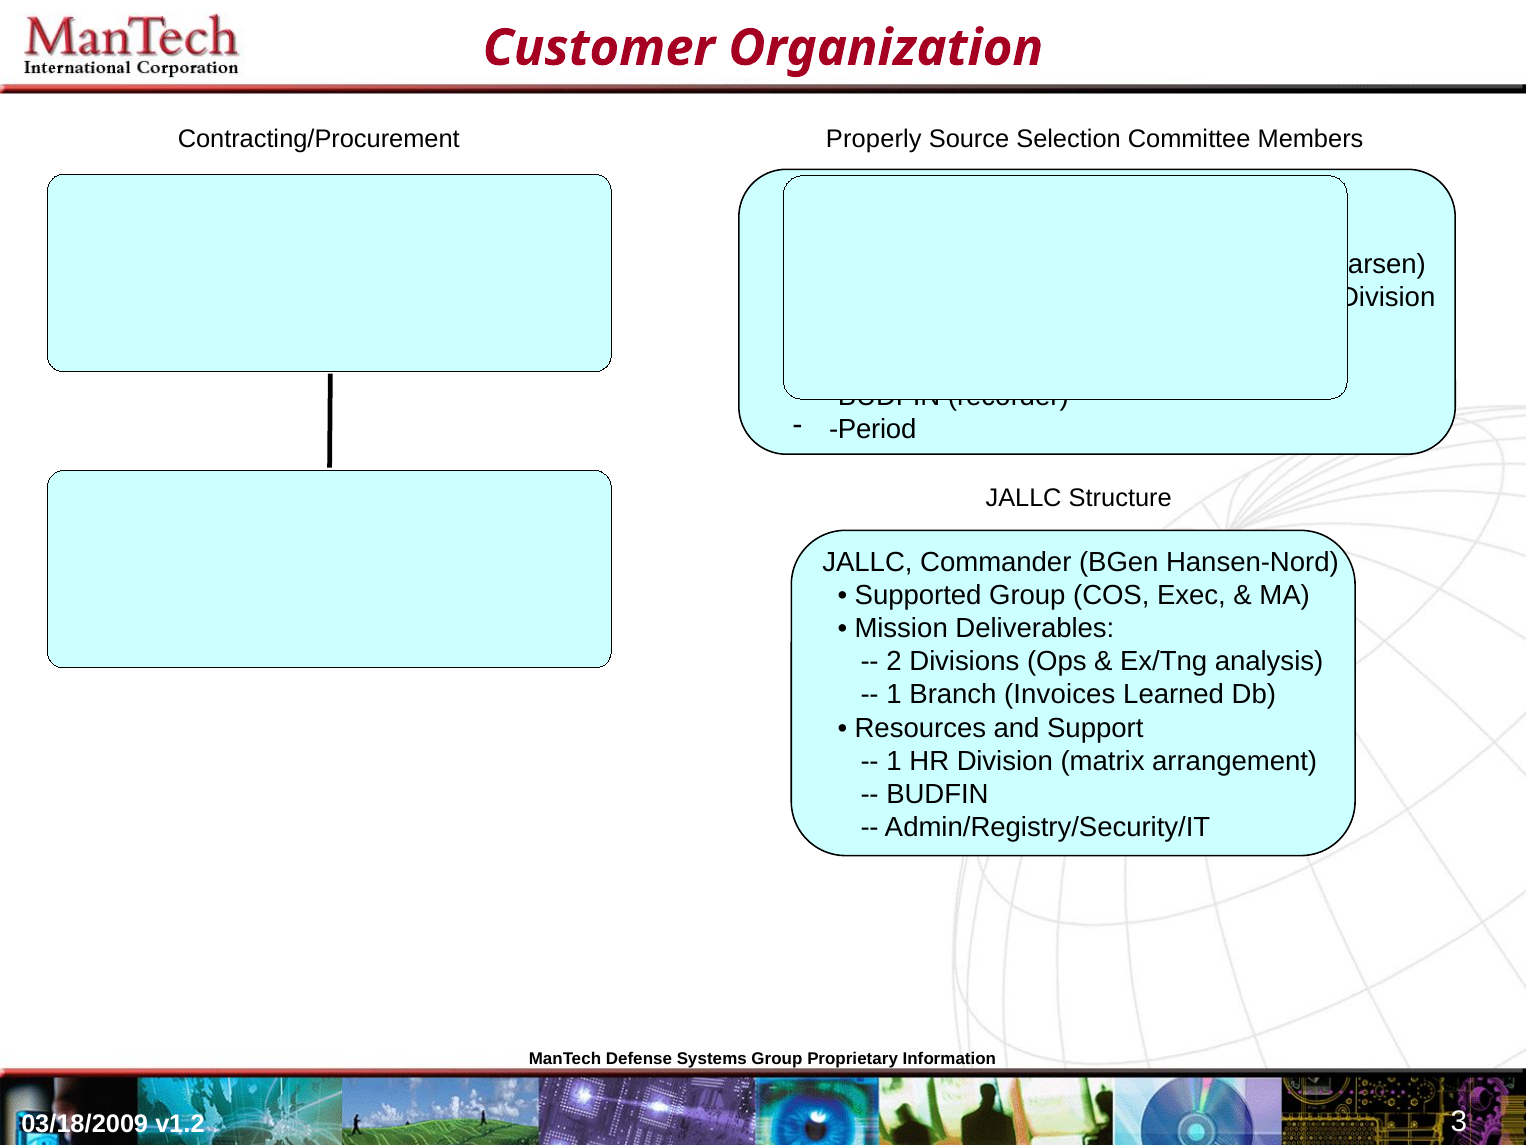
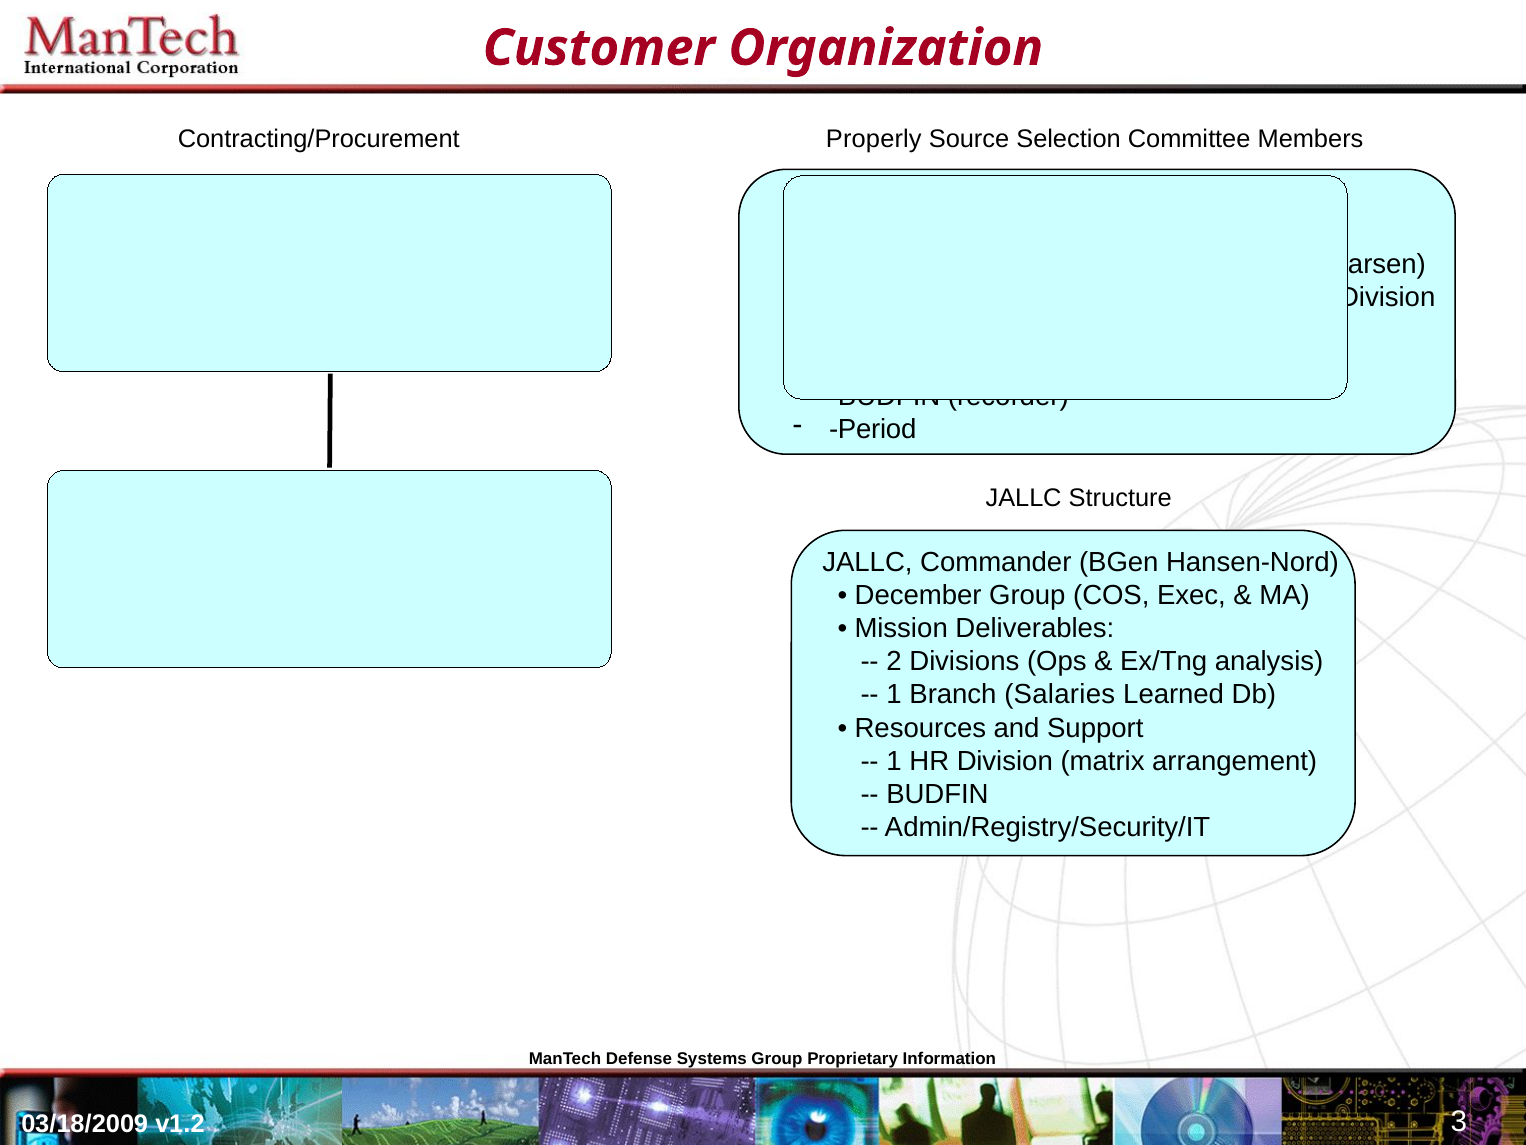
Supported: Supported -> December (918, 595)
Invoices: Invoices -> Salaries (1060, 695)
